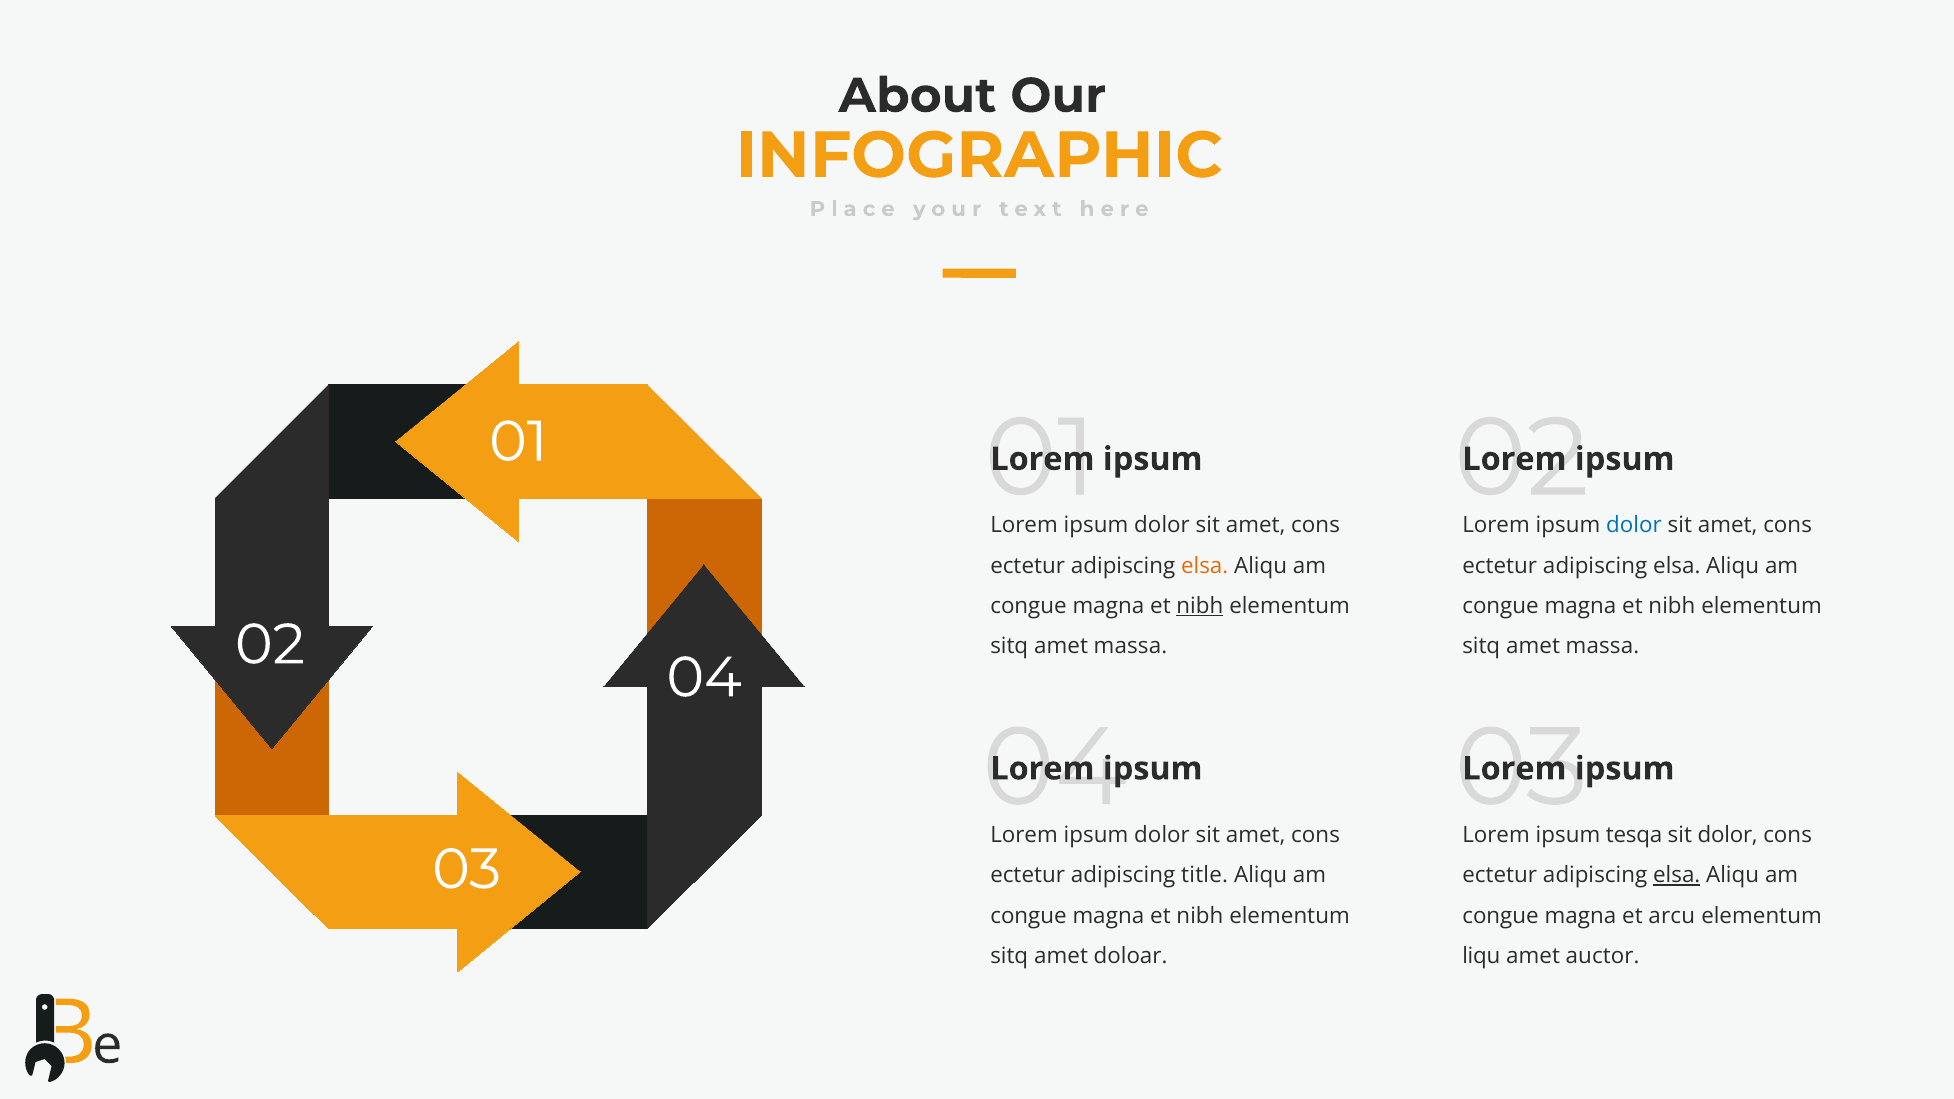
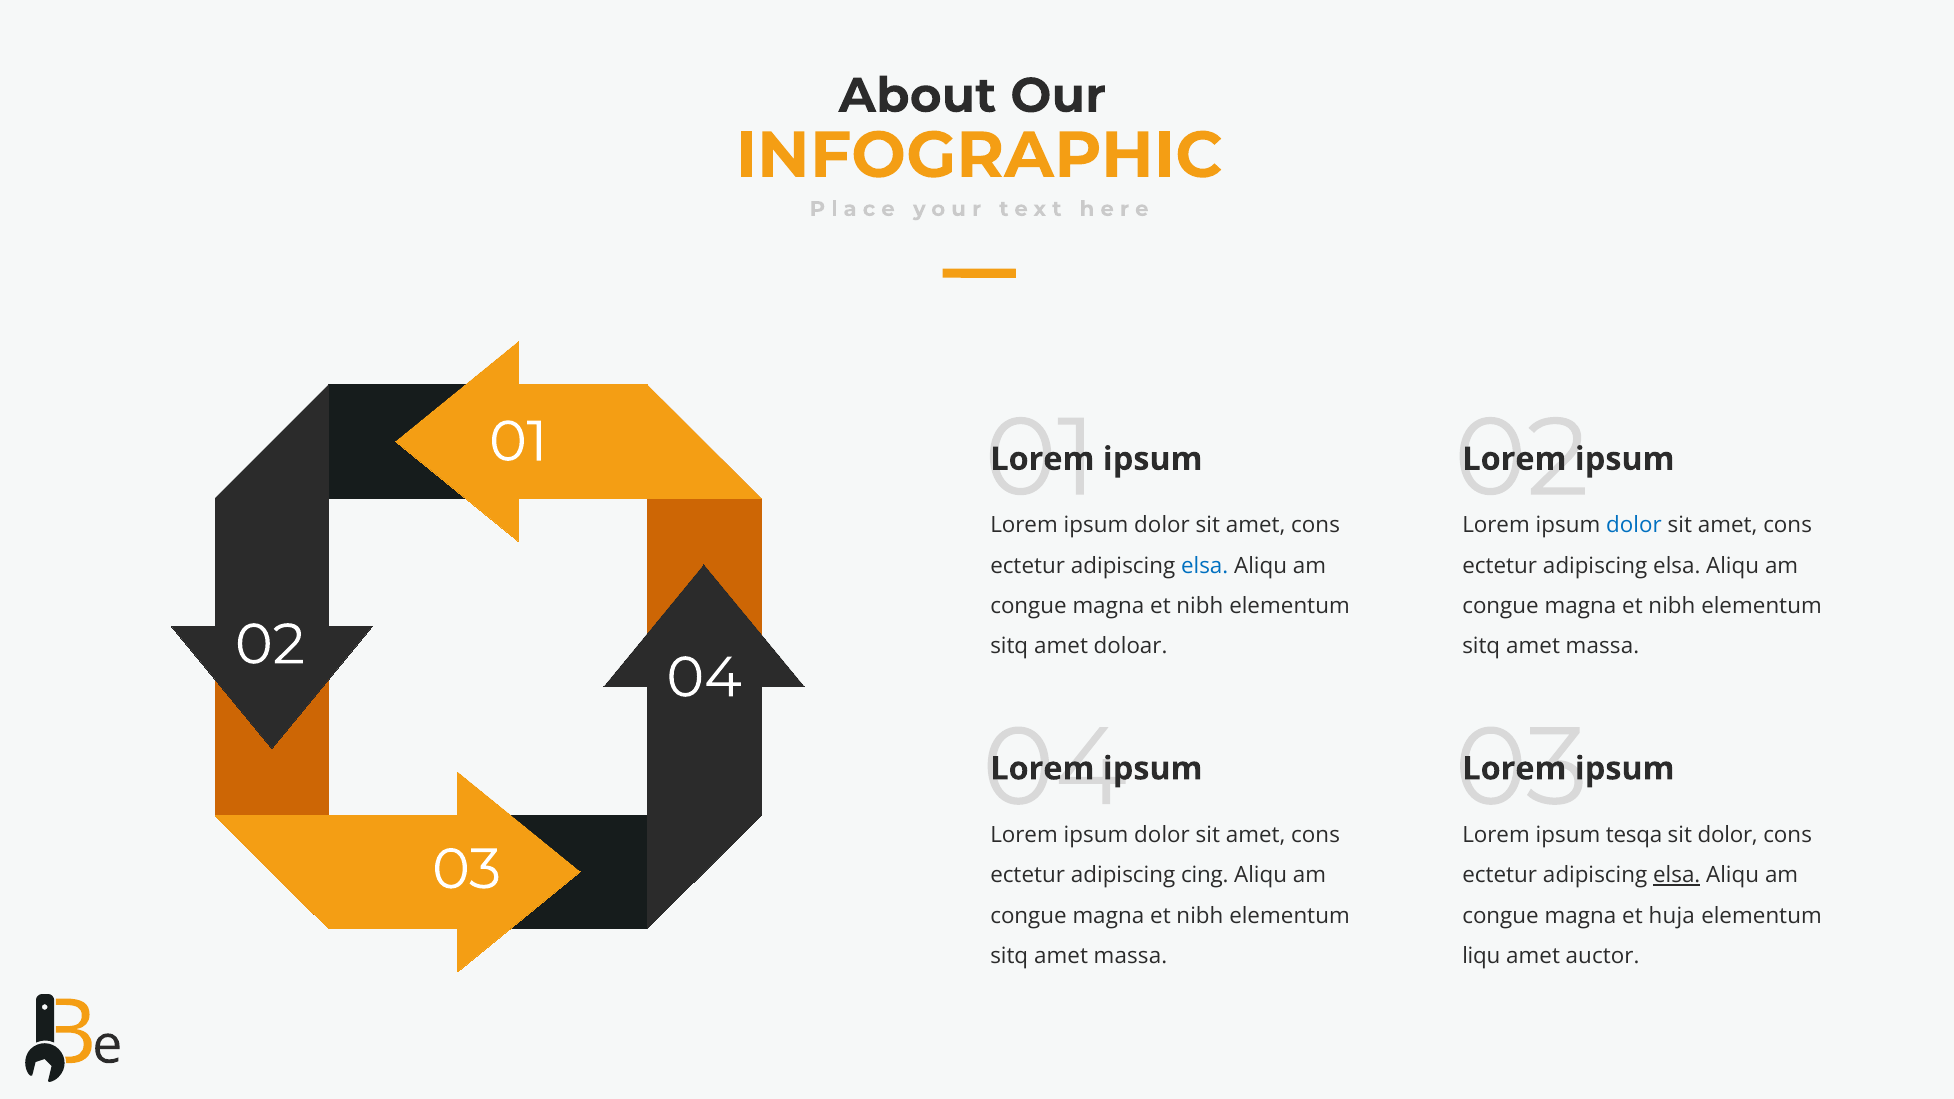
elsa colour: orange -> blue (1205, 566)
nibh underline: present -> none (1200, 606)
massa: massa -> doloar (1131, 647)
title: title -> cing (1205, 876)
arcu: arcu -> huja (1672, 916)
doloar: doloar -> massa (1130, 956)
